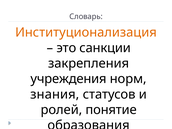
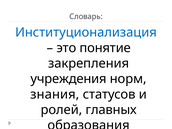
Институционализация colour: orange -> blue (86, 32)
санкции: санкции -> понятие (105, 48)
понятие: понятие -> главных (111, 110)
